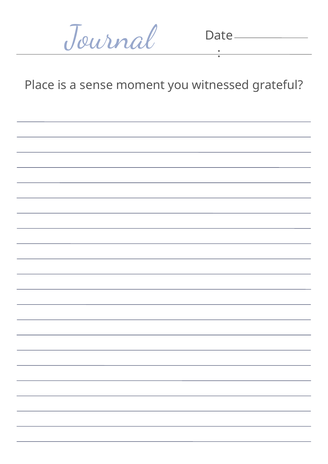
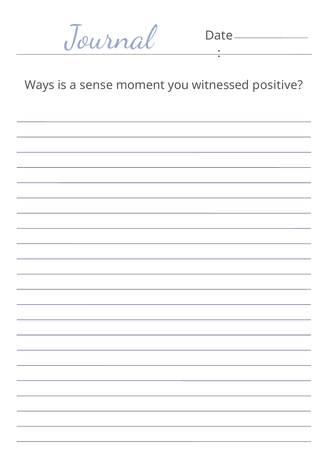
Place: Place -> Ways (40, 85)
grateful: grateful -> positive (278, 85)
